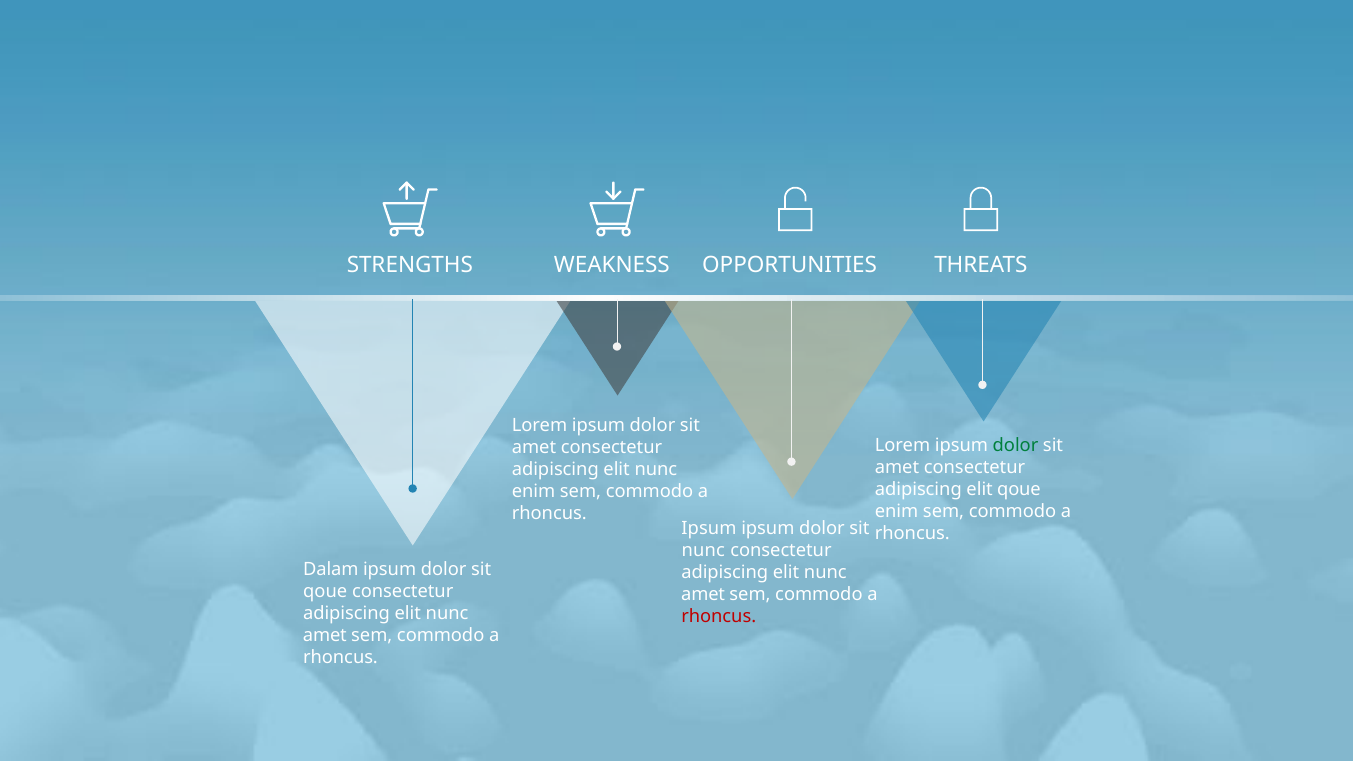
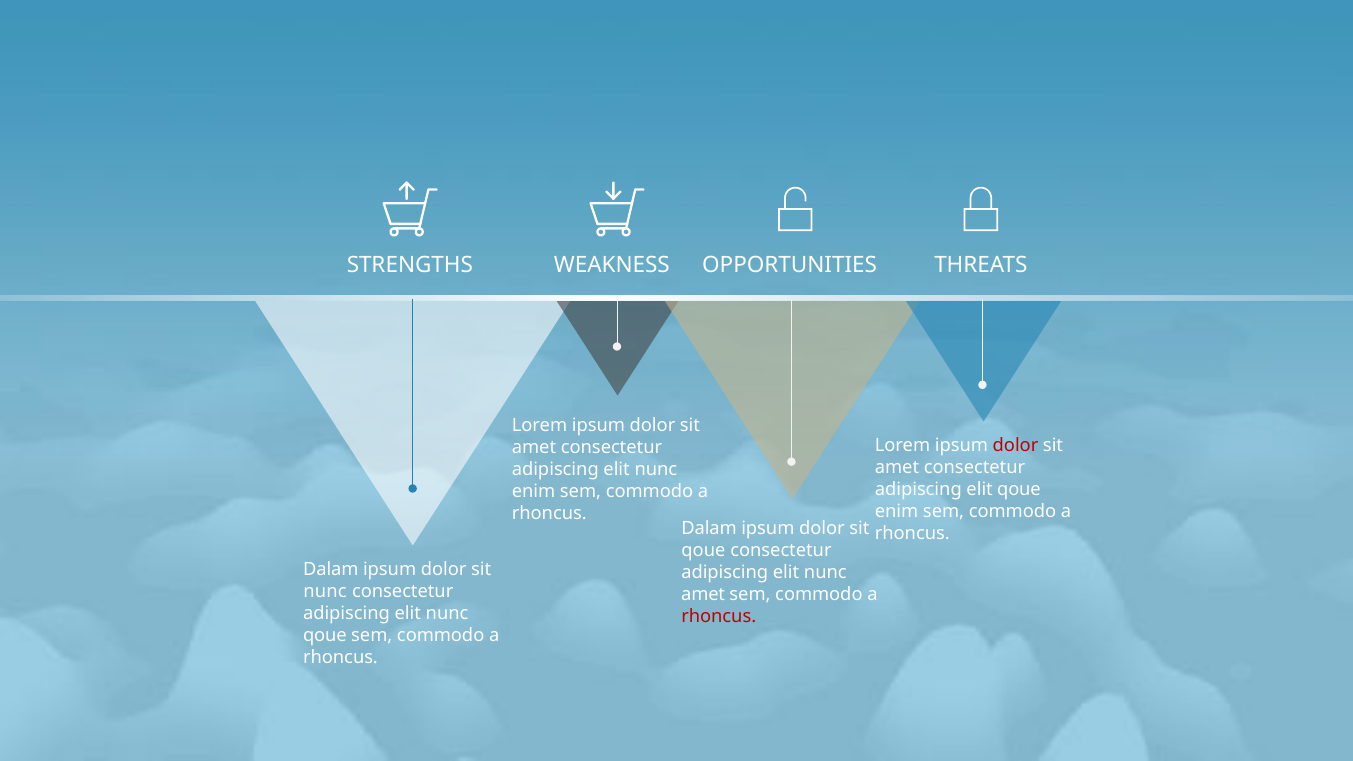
dolor colour: green -> red (1016, 446)
Ipsum: Ipsum -> Dalam (709, 529)
nunc: nunc -> qoue (703, 551)
qoue: qoue -> nunc (325, 592)
amet: amet -> qoue (325, 636)
